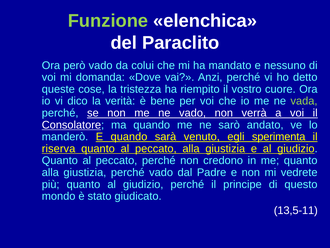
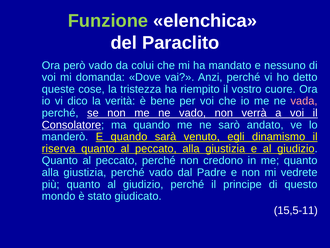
vada colour: light green -> pink (304, 101)
sperimenta: sperimenta -> dinamismo (279, 137)
13,5-11: 13,5-11 -> 15,5-11 (296, 210)
